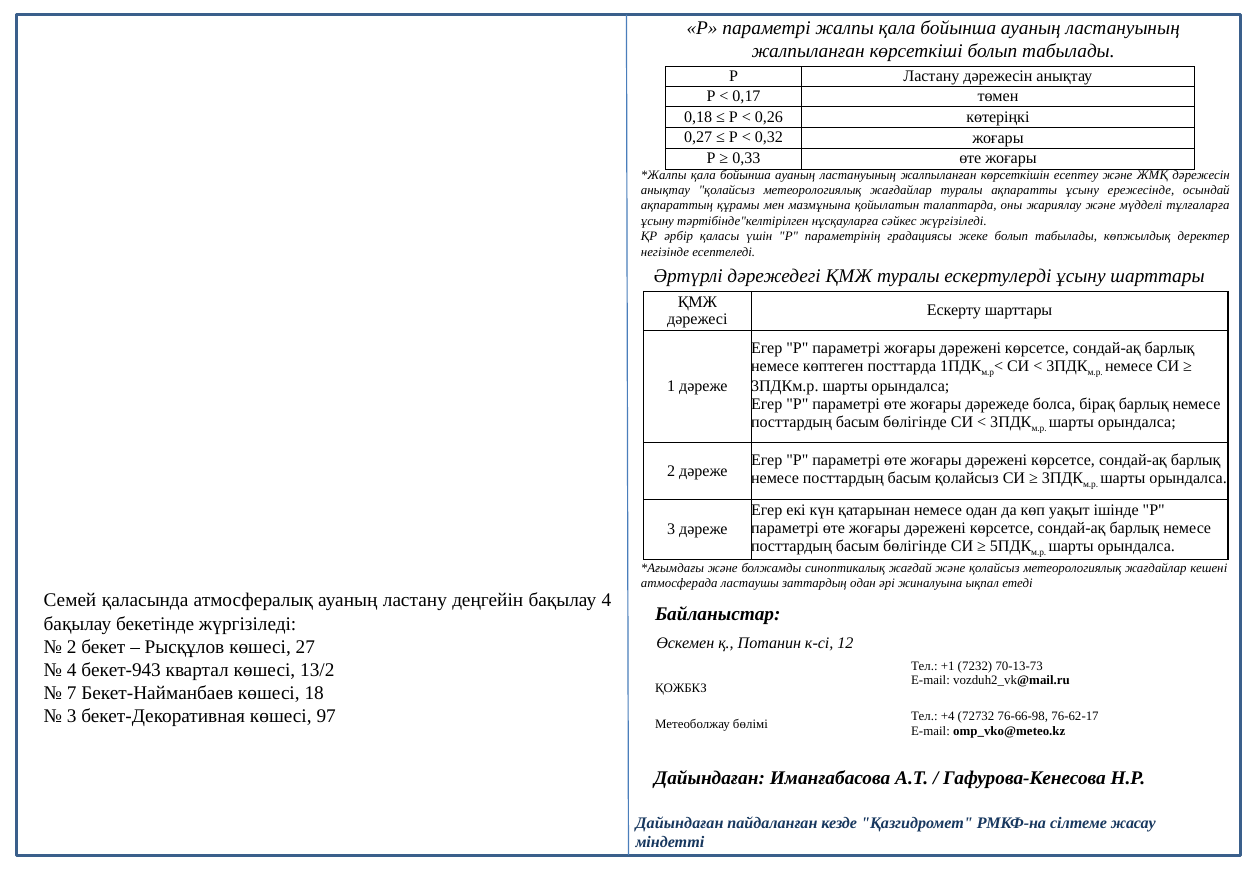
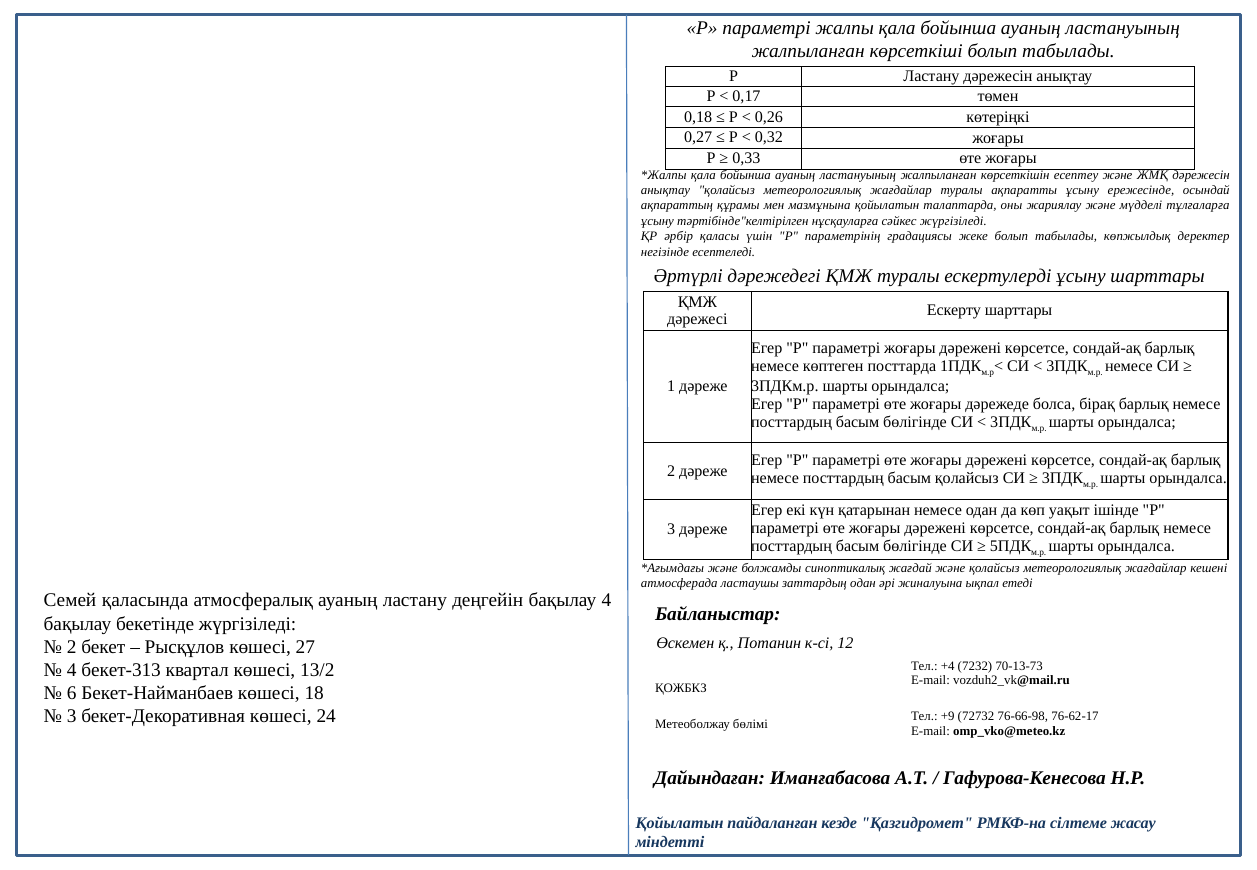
+1: +1 -> +4 (948, 667)
бекет-943: бекет-943 -> бекет-313 (121, 670)
7: 7 -> 6 (72, 694)
97: 97 -> 24 (326, 717)
+4: +4 -> +9 (948, 717)
Дайындаған: Дайындаған -> Қойылатын (680, 823)
